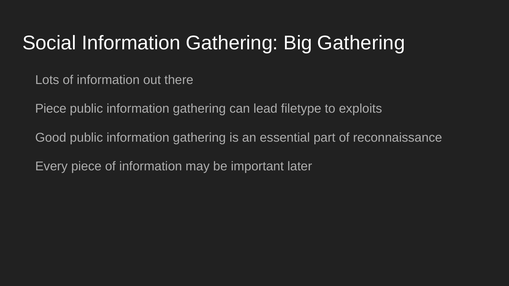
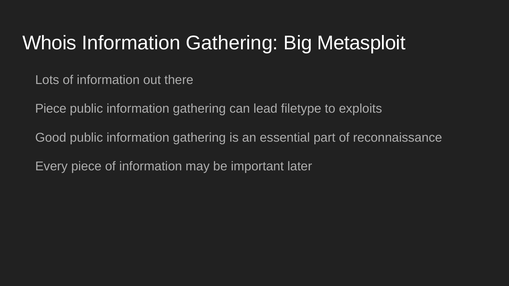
Social: Social -> Whois (49, 43)
Big Gathering: Gathering -> Metasploit (361, 43)
